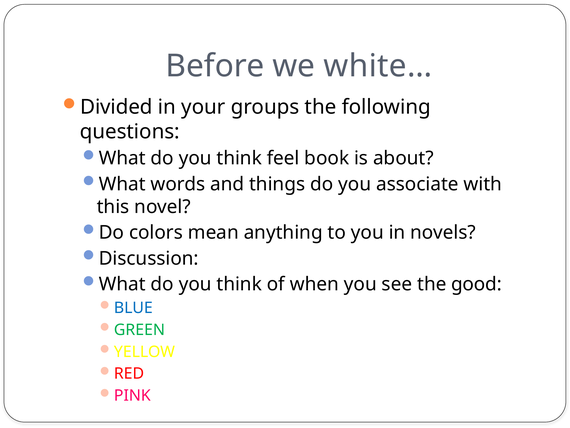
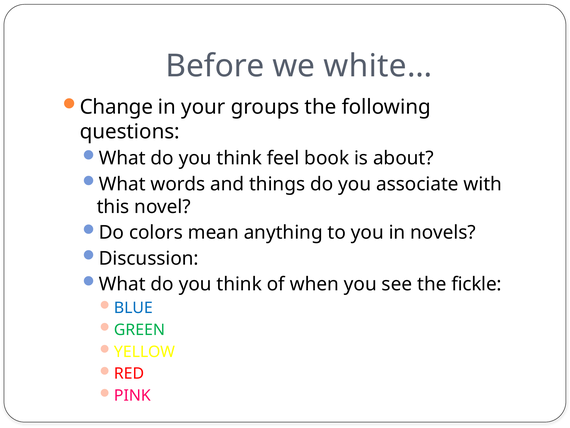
Divided: Divided -> Change (116, 107)
good: good -> fickle (477, 284)
